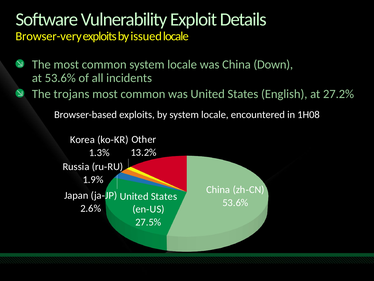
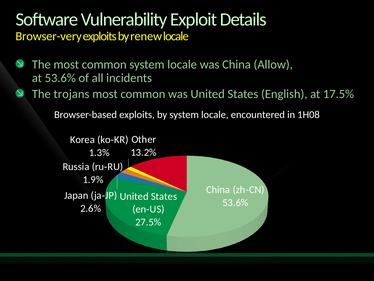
issued: issued -> renew (146, 36)
Down: Down -> Allow (273, 64)
27.2%: 27.2% -> 17.5% (339, 94)
